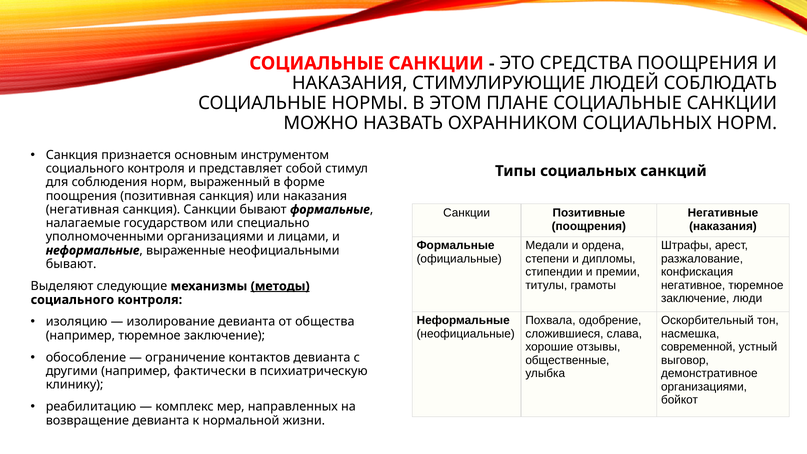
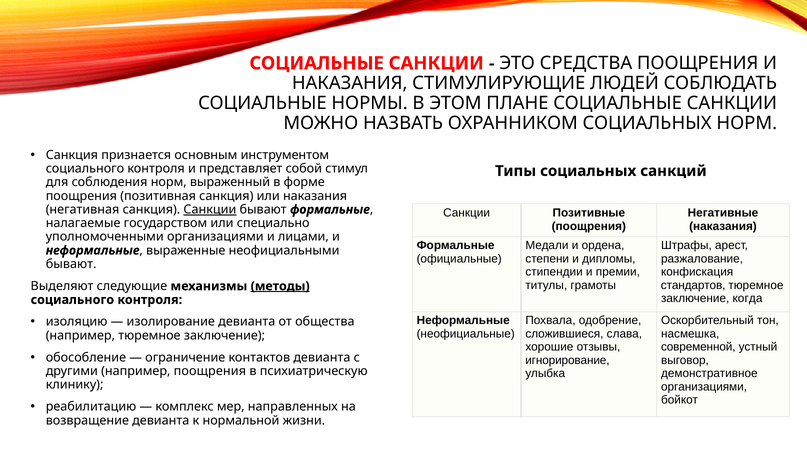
Санкции underline: none -> present (210, 210)
негативное: негативное -> стандартов (693, 285)
люди: люди -> когда (748, 298)
общественные: общественные -> игнорирование (567, 360)
например фактически: фактически -> поощрения (210, 371)
